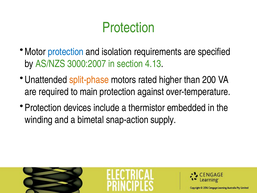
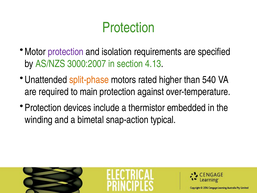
protection colour: blue -> purple (66, 52)
200: 200 -> 540 (209, 80)
supply: supply -> typical (163, 120)
